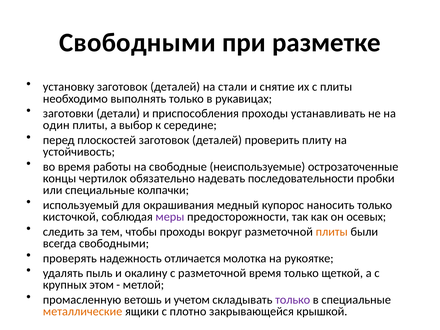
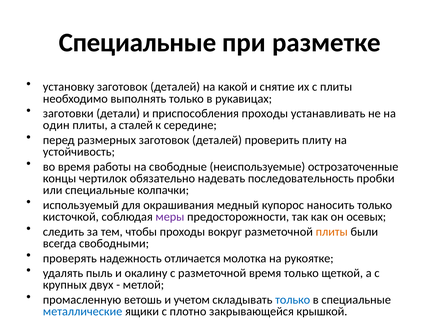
Свободными: Свободными -> Специальные (138, 43)
стали: стали -> какой (233, 87)
выбор: выбор -> сталей (136, 125)
плоскостей: плоскостей -> размерных (107, 140)
последовательности: последовательности -> последовательность (301, 178)
этом: этом -> двух (102, 285)
только colour: purple -> blue (293, 300)
металлические colour: orange -> blue (83, 312)
